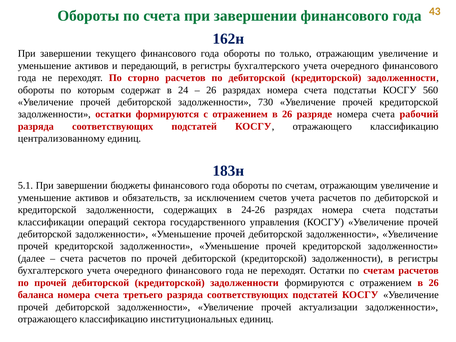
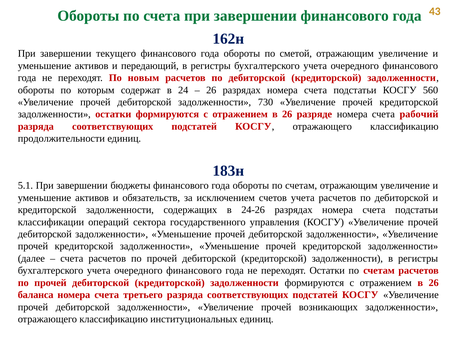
только: только -> сметой (296, 54)
сторно: сторно -> новым (144, 78)
централизованному: централизованному -> продолжительности (61, 139)
актуализации: актуализации -> возникающих (328, 307)
